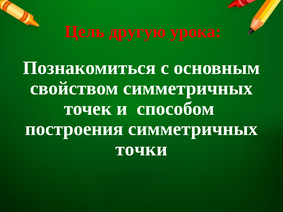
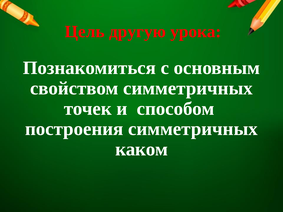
точки: точки -> каком (142, 150)
